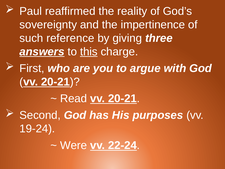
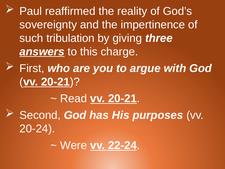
reference: reference -> tribulation (70, 38)
this underline: present -> none (89, 52)
19-24: 19-24 -> 20-24 (37, 129)
